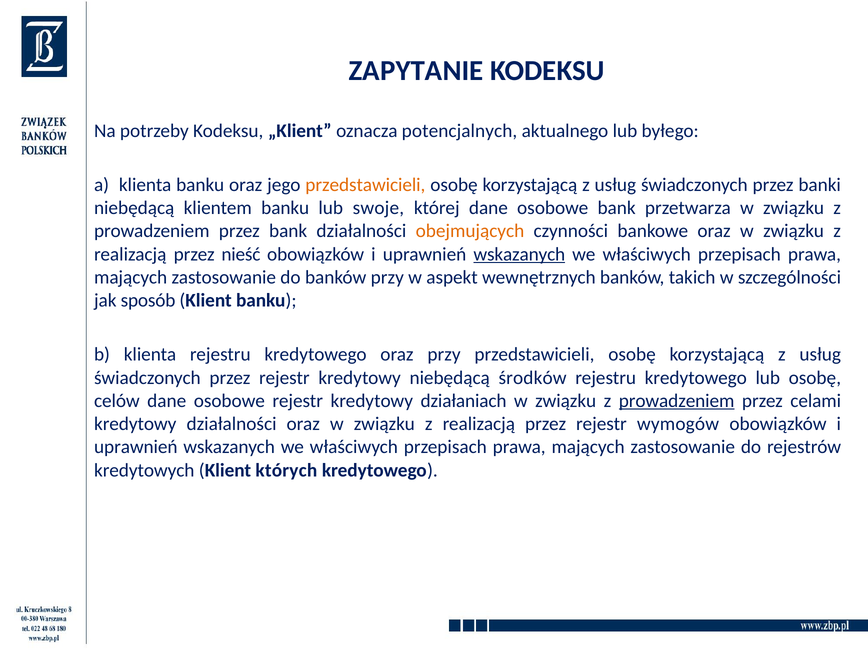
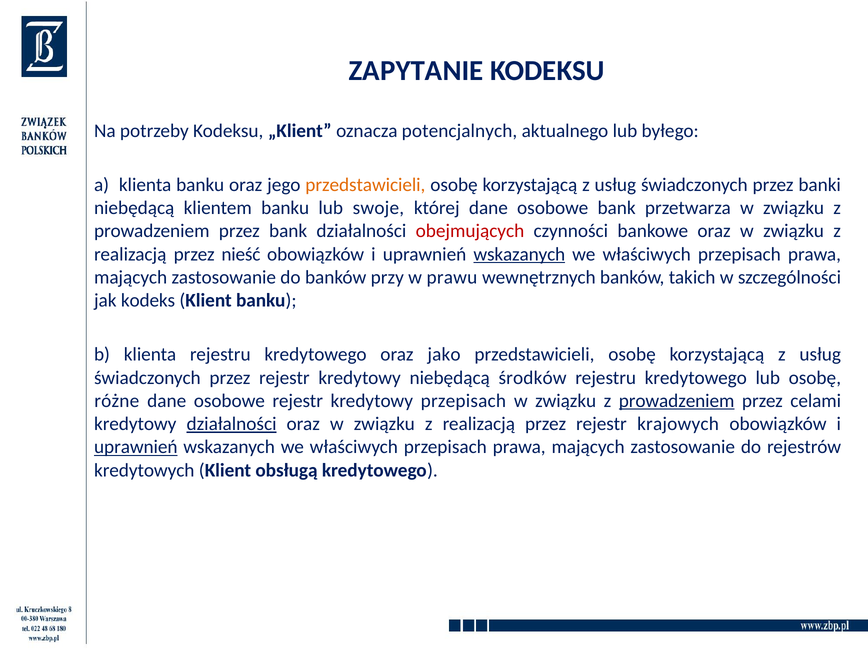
obejmujących colour: orange -> red (470, 231)
aspekt: aspekt -> prawu (452, 277)
sposób: sposób -> kodeks (148, 301)
oraz przy: przy -> jako (444, 355)
celów: celów -> różne (117, 401)
kredytowy działaniach: działaniach -> przepisach (463, 401)
działalności underline: none -> present (232, 424)
wymogów: wymogów -> krajowych (678, 424)
uprawnień underline: none -> present (136, 447)
których: których -> obsługą (286, 470)
